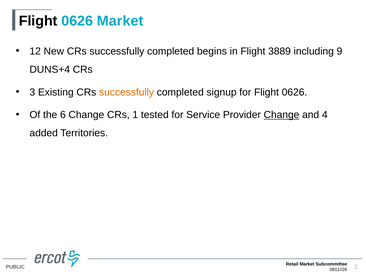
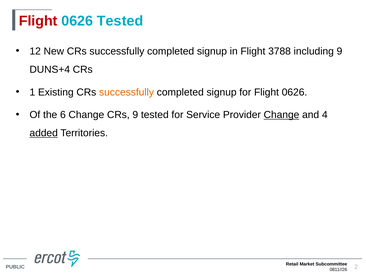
Flight colour: black -> red (38, 21)
0626 Market: Market -> Tested (120, 21)
begins: begins -> signup (212, 51)
3889: 3889 -> 3788 (280, 51)
3: 3 -> 1 (32, 92)
CRs 1: 1 -> 9 (135, 115)
added underline: none -> present (44, 133)
